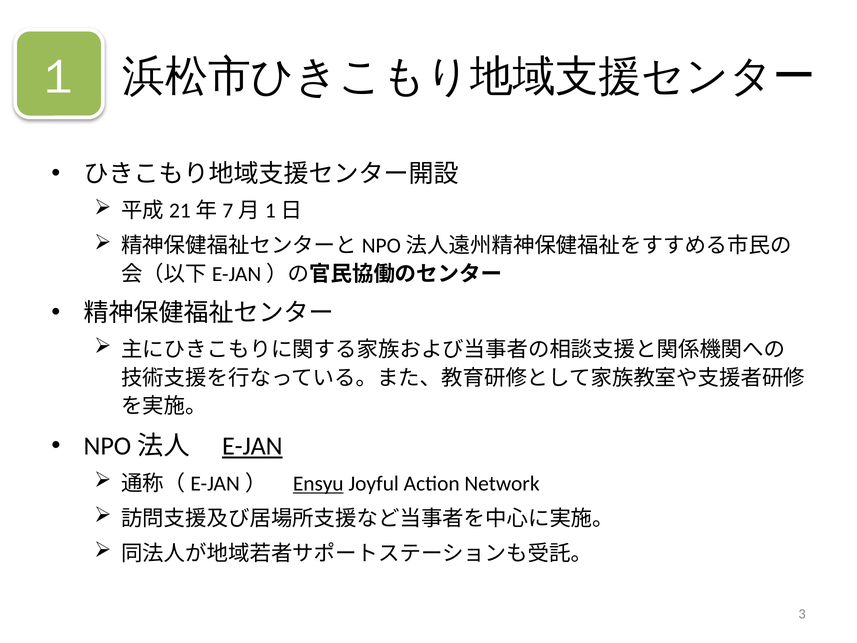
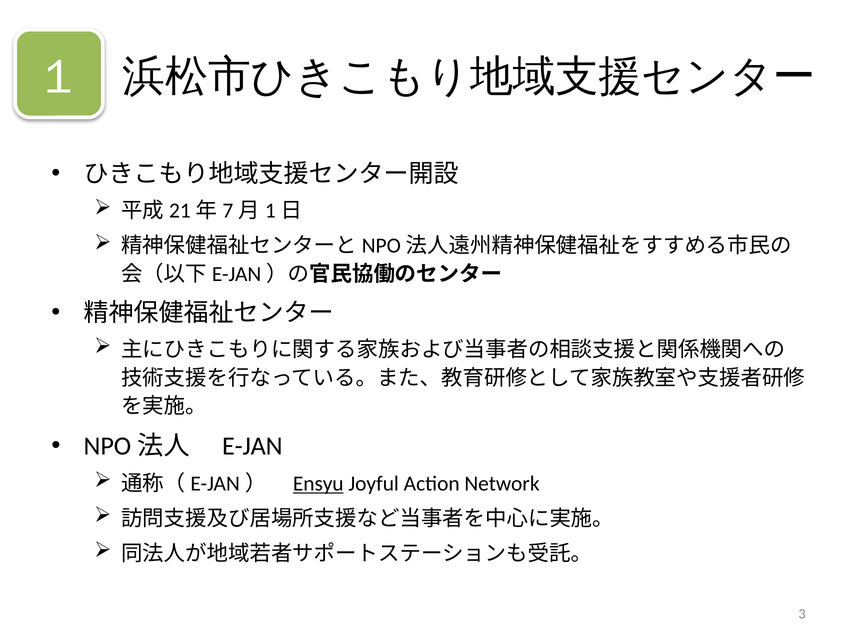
E-JAN underline: present -> none (252, 446)
